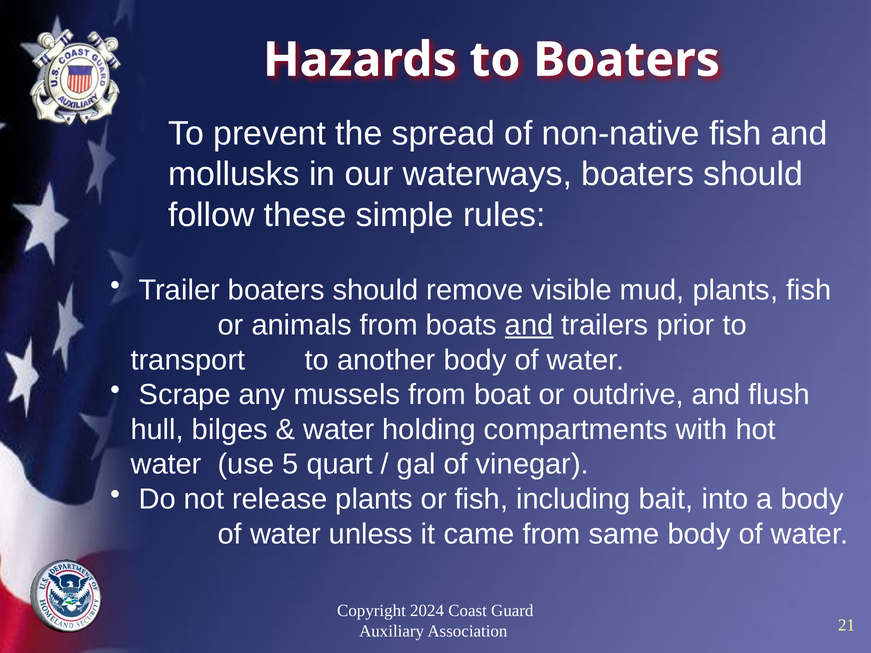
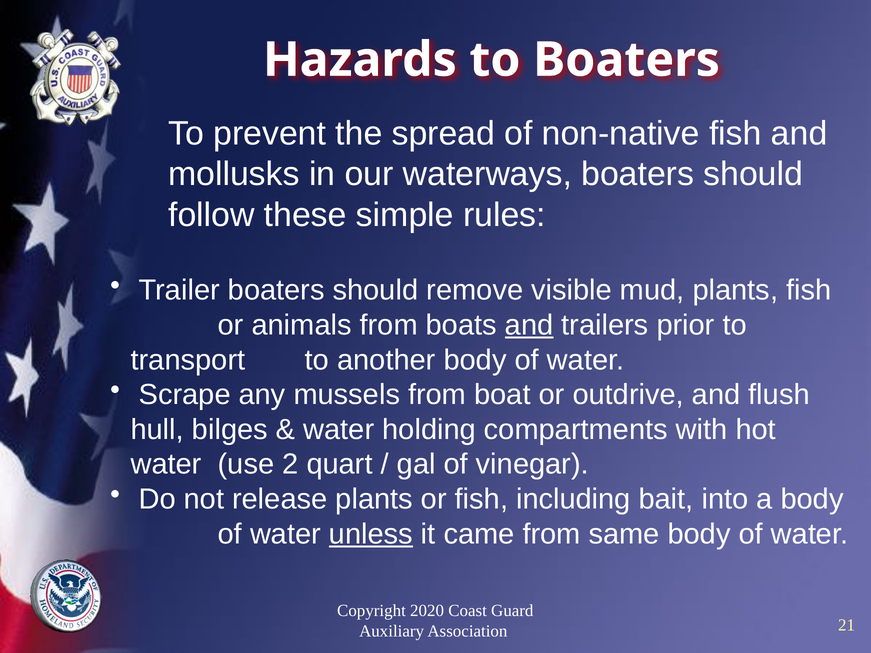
5: 5 -> 2 (290, 465)
unless underline: none -> present (371, 534)
2024: 2024 -> 2020 (427, 611)
